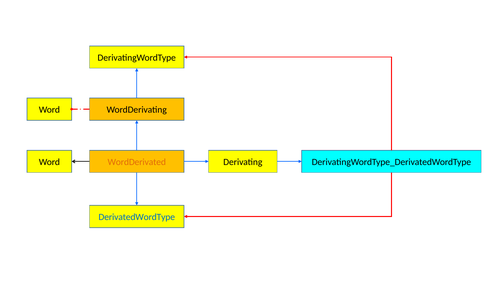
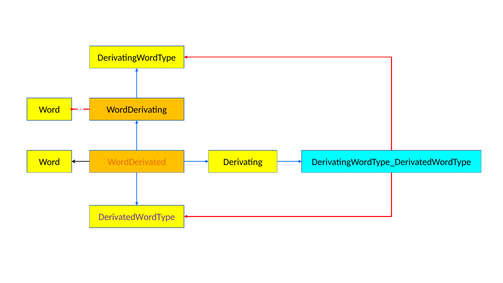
DerivatedWordType colour: blue -> purple (137, 217)
